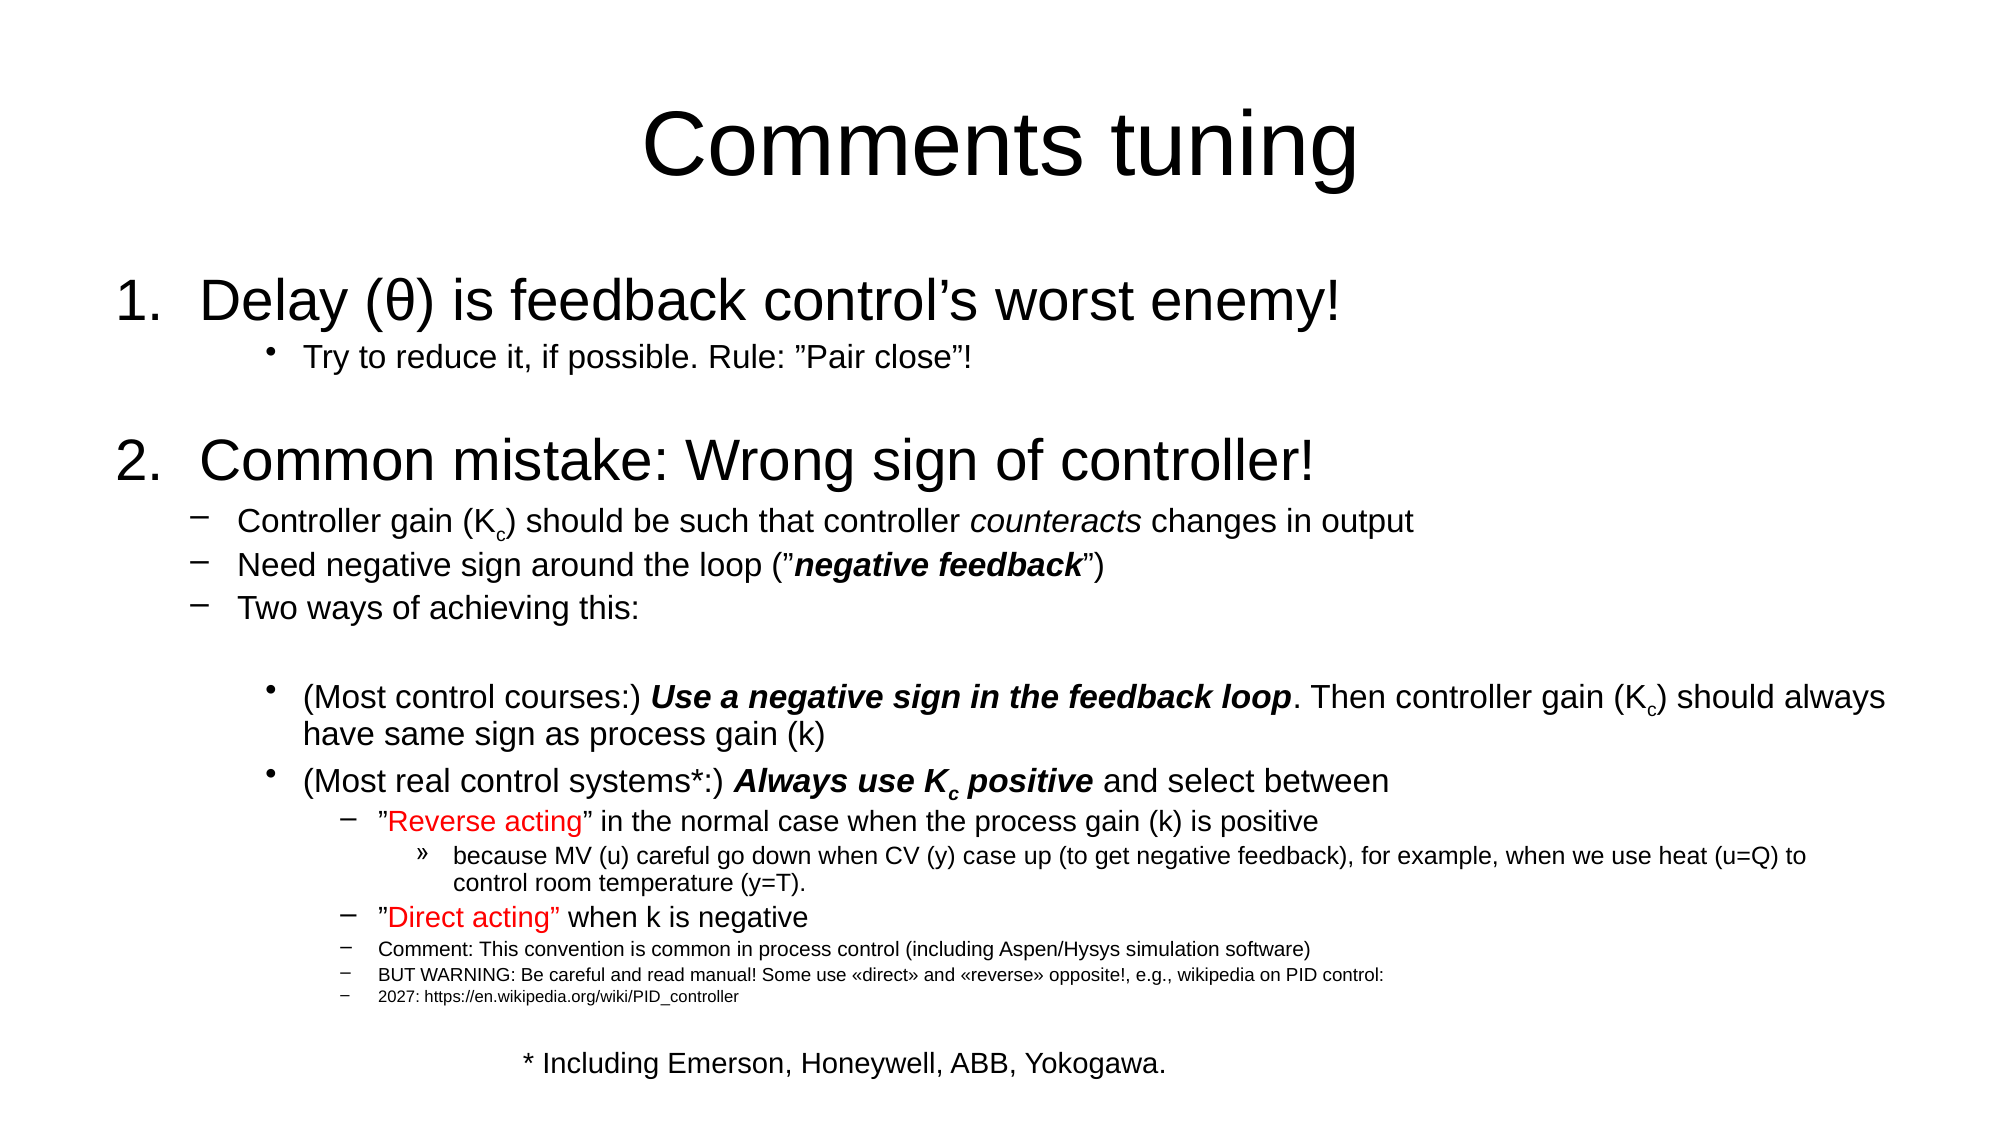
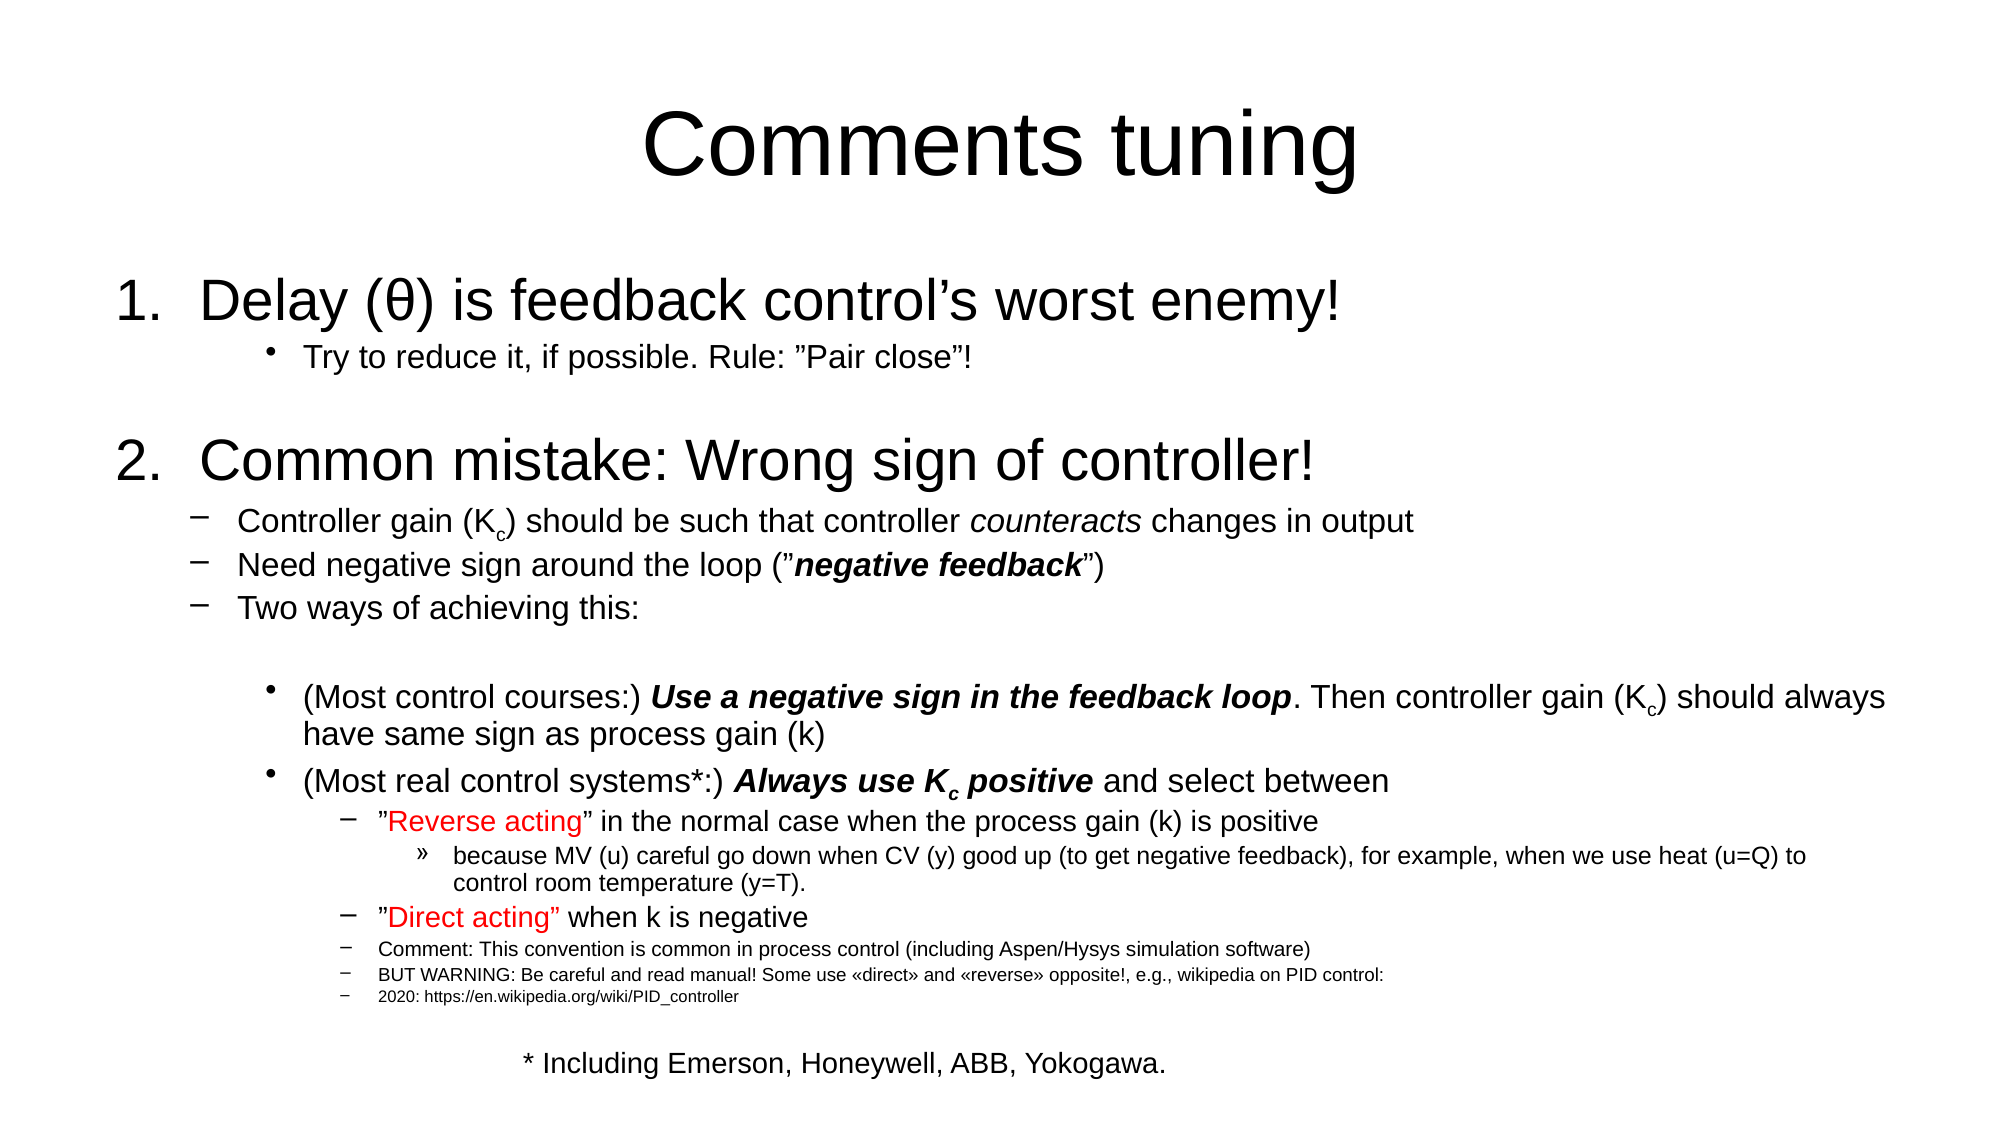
y case: case -> good (990, 857)
2027: 2027 -> 2020 (399, 998)
